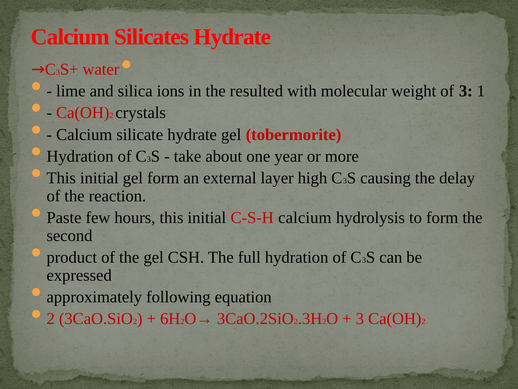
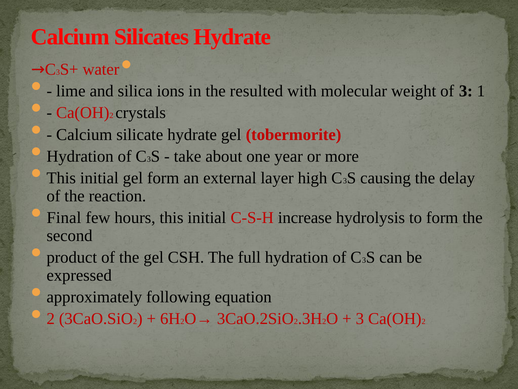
Paste: Paste -> Final (64, 217)
C-S-H calcium: calcium -> increase (305, 217)
